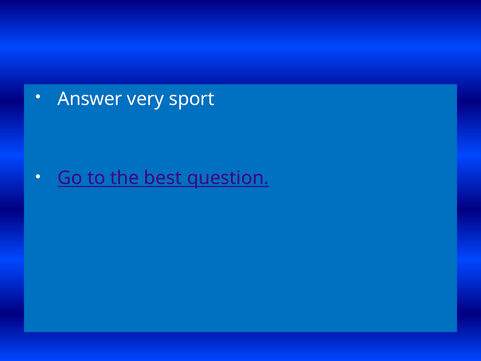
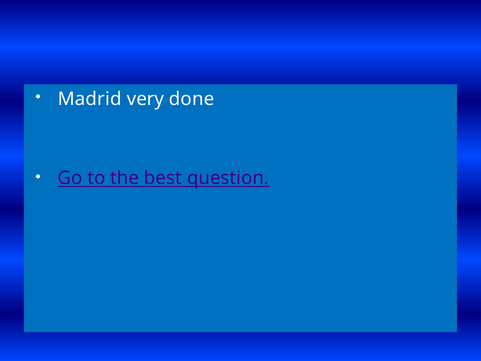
Answer: Answer -> Madrid (90, 99)
sport: sport -> done (192, 99)
